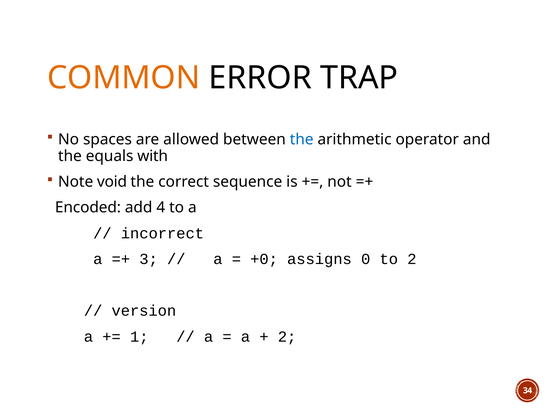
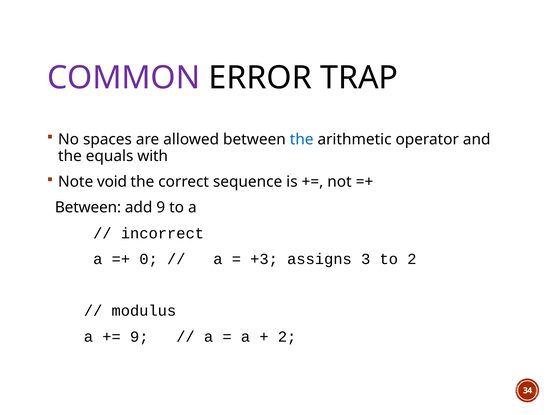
COMMON colour: orange -> purple (124, 78)
Encoded: Encoded -> Between (88, 207)
add 4: 4 -> 9 (161, 207)
3: 3 -> 0 (149, 259)
+0: +0 -> +3 (264, 259)
0: 0 -> 3 (366, 259)
version: version -> modulus (144, 311)
1: 1 -> 9 (139, 336)
